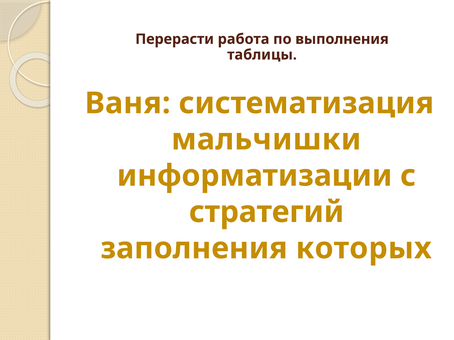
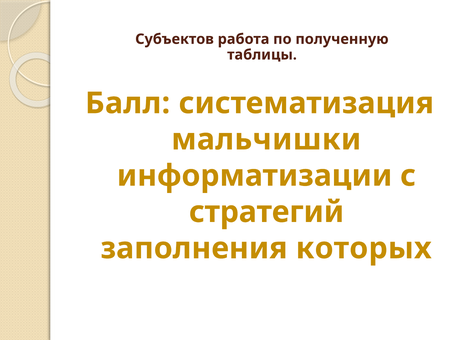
Перерасти: Перерасти -> Субъектов (175, 39)
выполнения: выполнения -> полученную (342, 39)
Ваня: Ваня -> Балл (128, 103)
